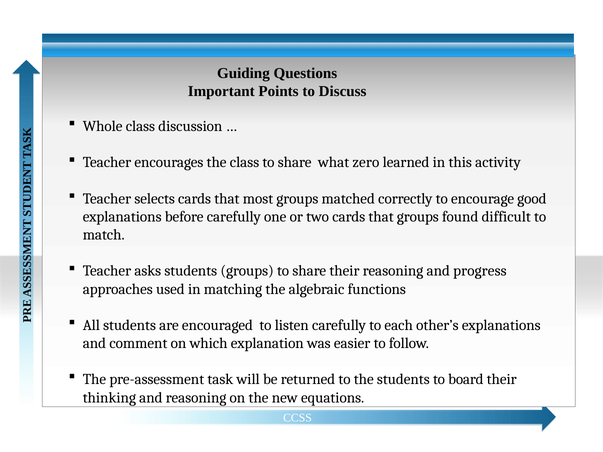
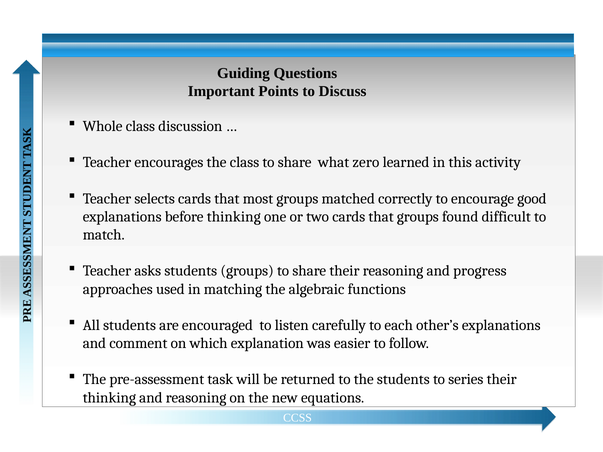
before carefully: carefully -> thinking (234, 217)
board: board -> series (466, 380)
